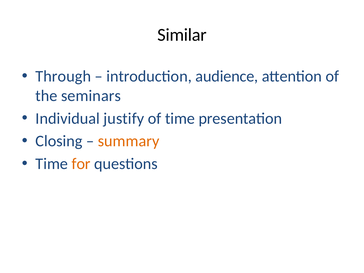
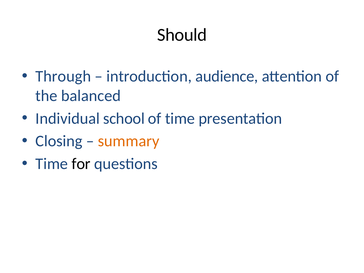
Similar: Similar -> Should (182, 35)
seminars: seminars -> balanced (91, 96)
justify: justify -> school (124, 118)
for colour: orange -> black (81, 164)
